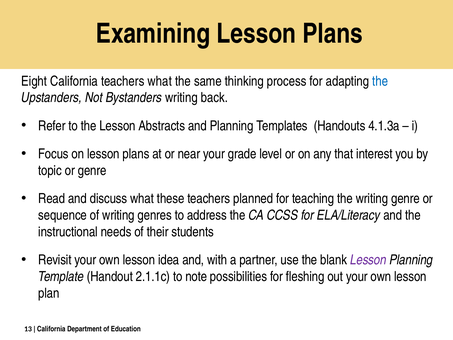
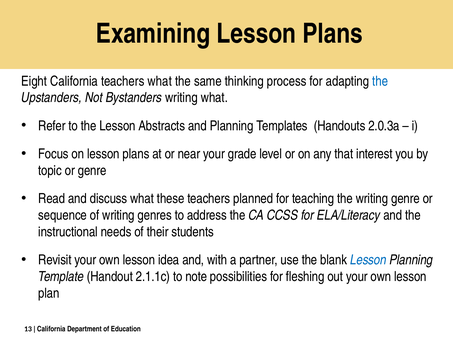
writing back: back -> what (214, 98)
4.1.3a: 4.1.3a -> 2.0.3a (384, 126)
Lesson colour: purple -> blue (368, 260)
